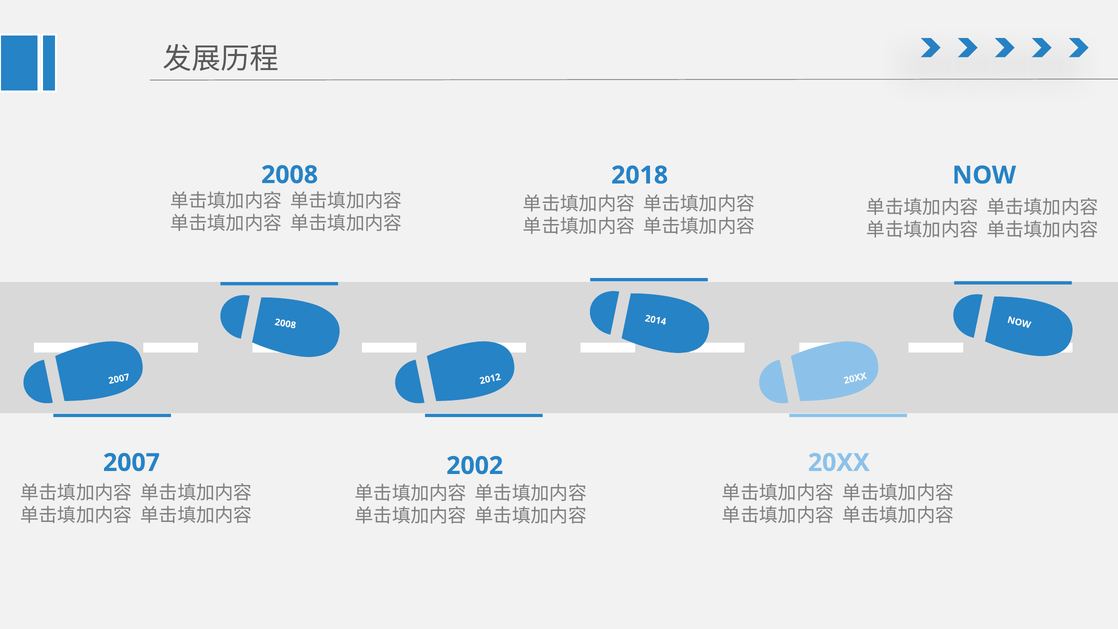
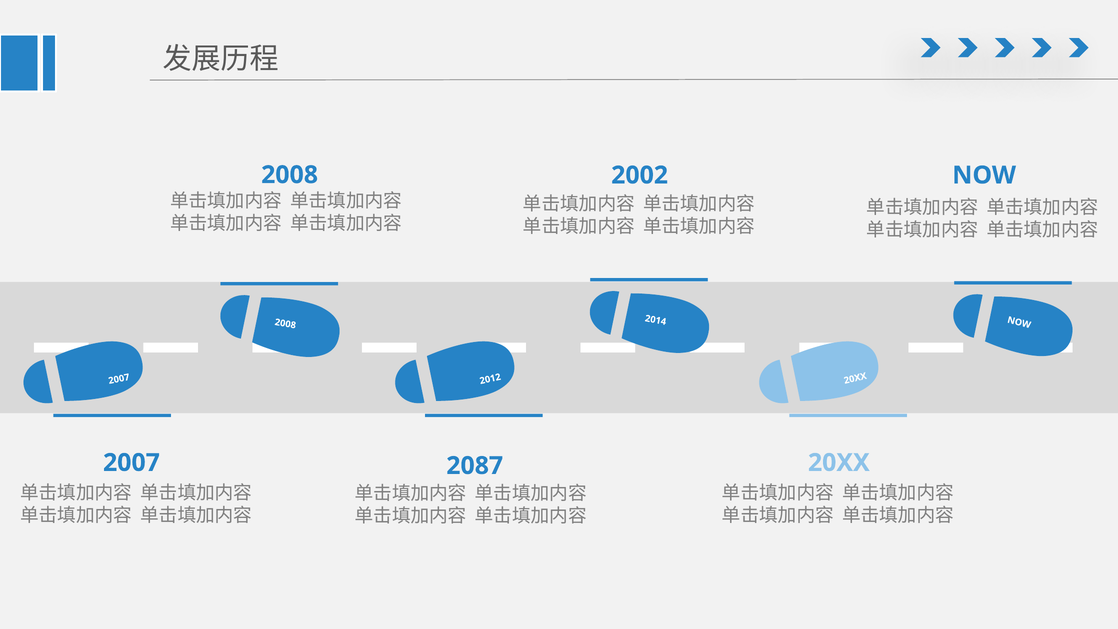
2018: 2018 -> 2002 (640, 175)
2002: 2002 -> 2087 (475, 466)
